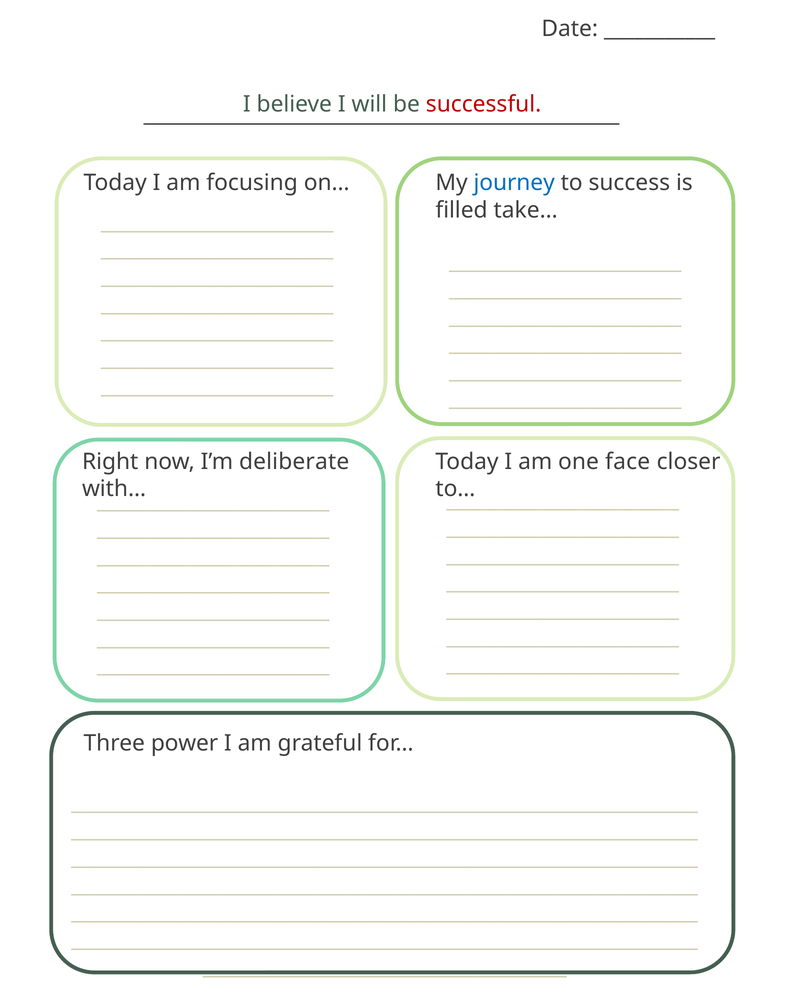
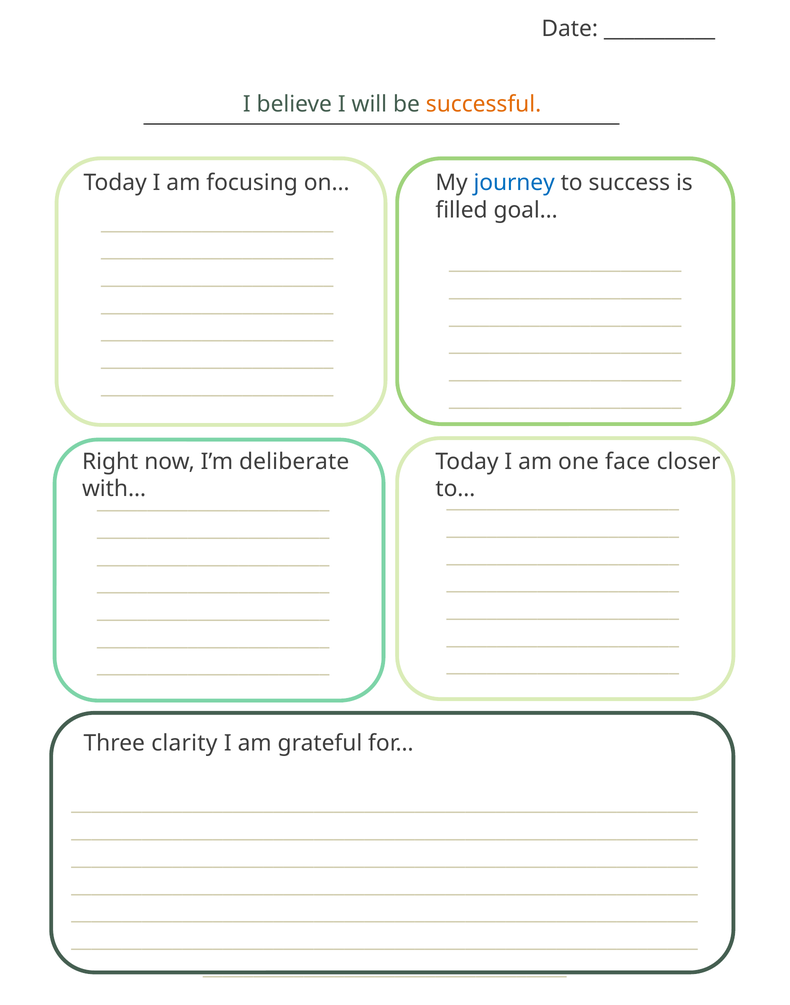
successful colour: red -> orange (484, 104)
take…: take… -> goal… (526, 210)
power: power -> clarity (184, 744)
